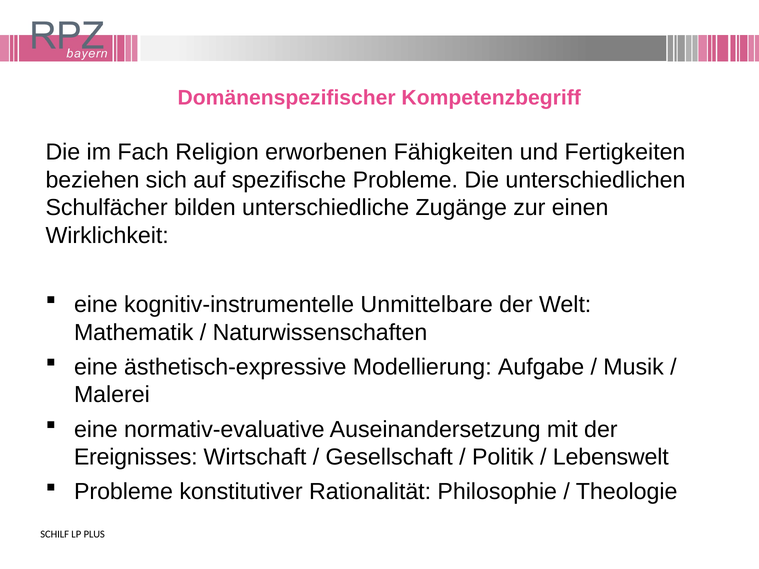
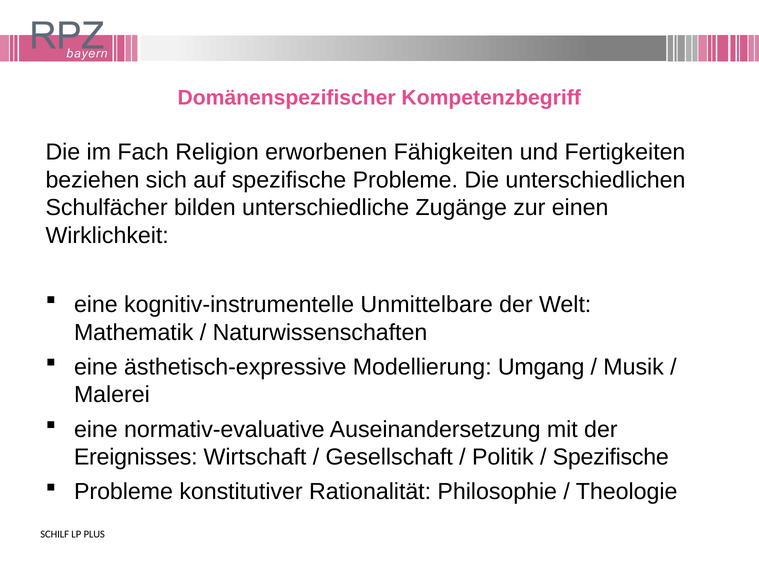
Aufgabe: Aufgabe -> Umgang (541, 367)
Lebenswelt: Lebenswelt -> Spezifische (611, 457)
